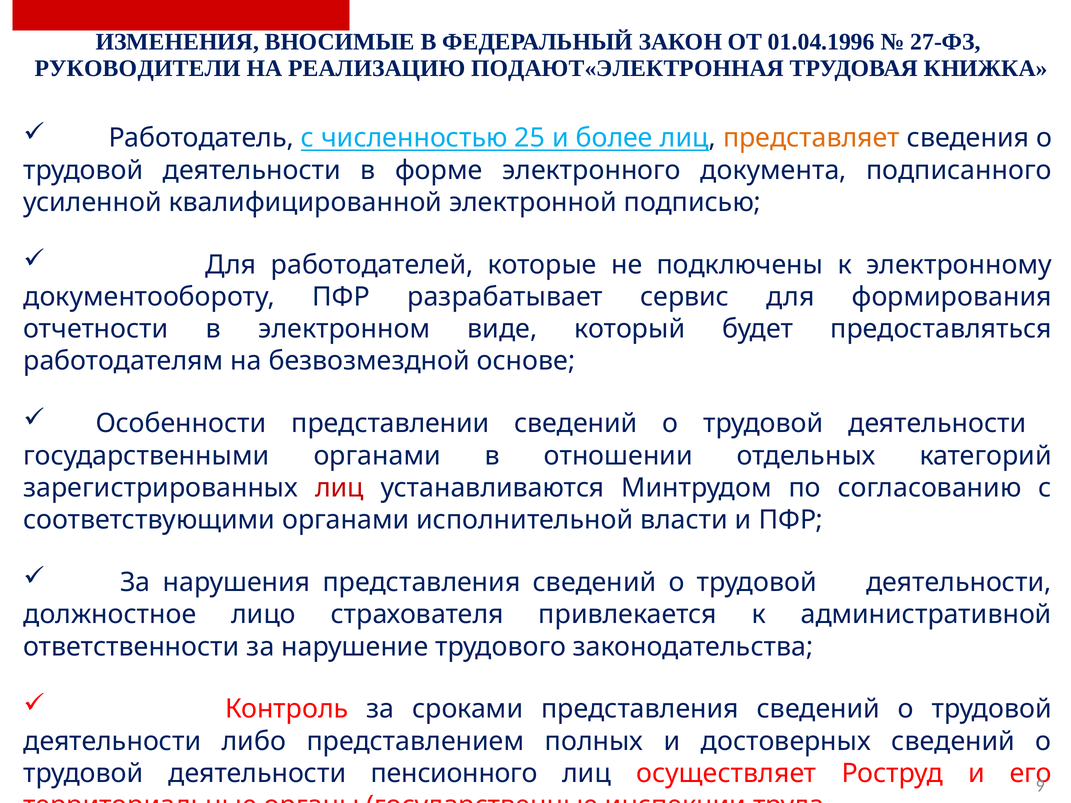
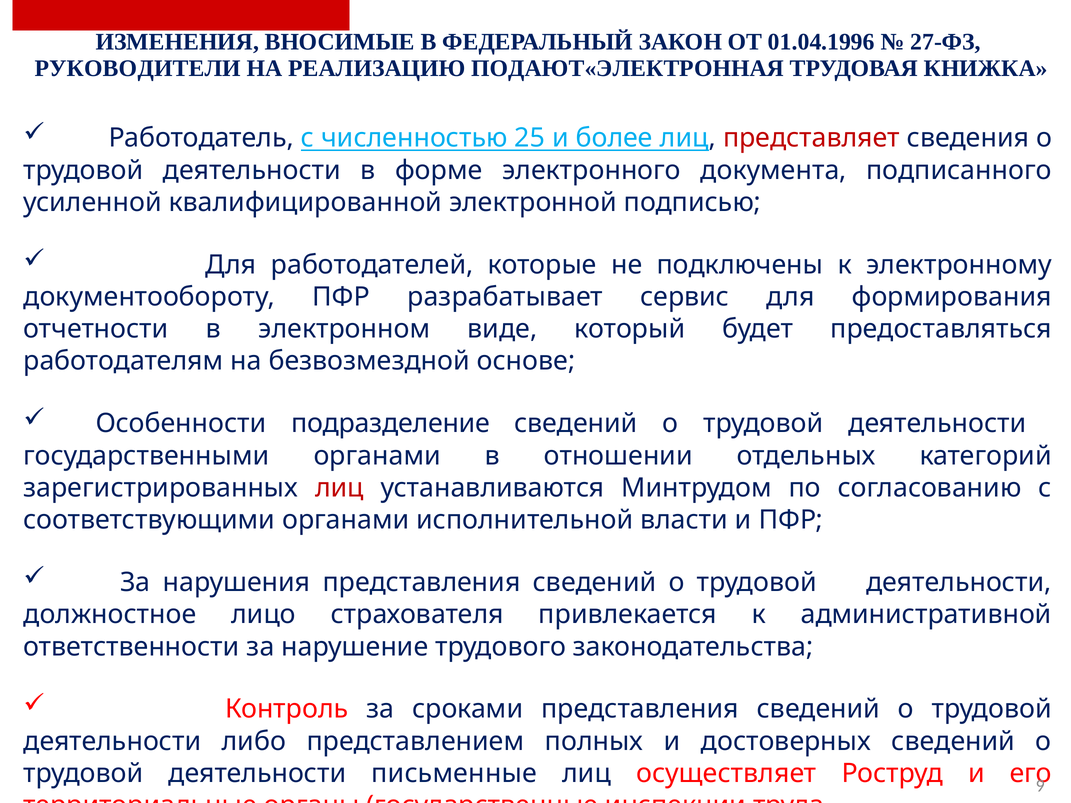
представляет colour: orange -> red (811, 138)
представлении: представлении -> подразделение (390, 424)
пенсионного: пенсионного -> письменные (454, 774)
